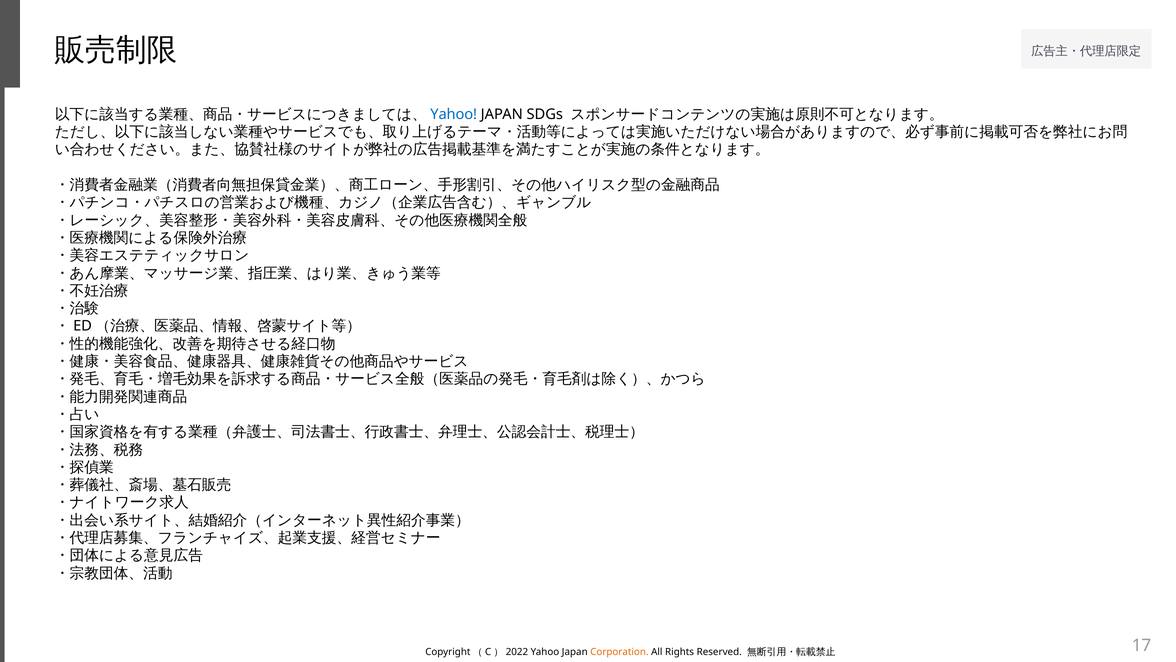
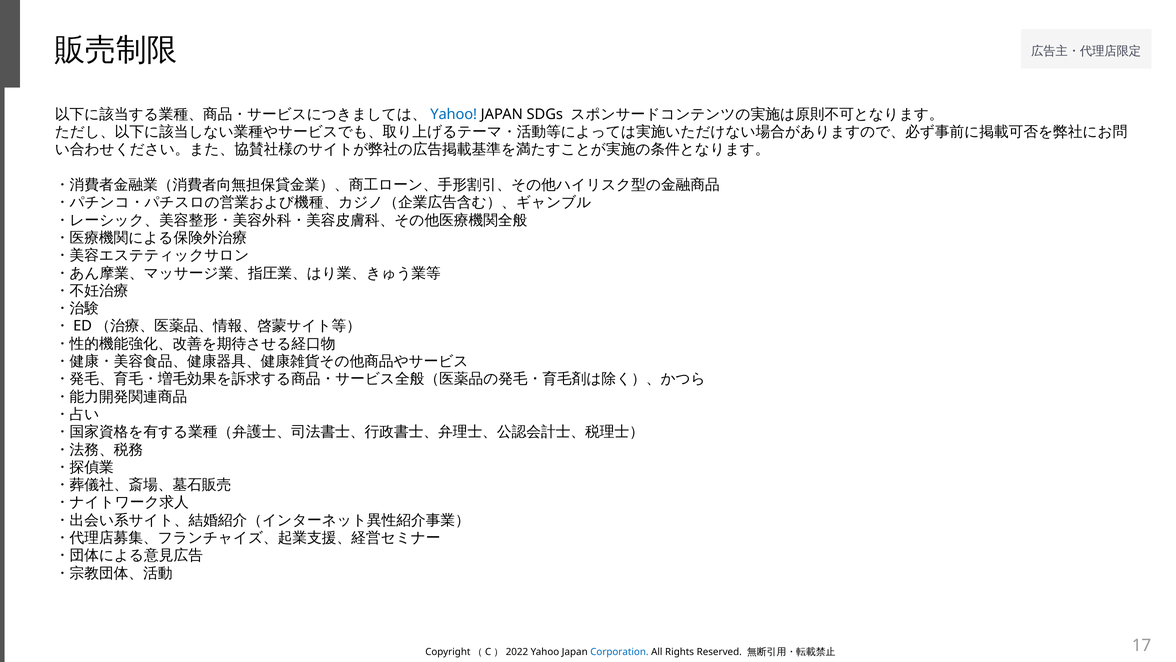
Corporation colour: orange -> blue (619, 652)
